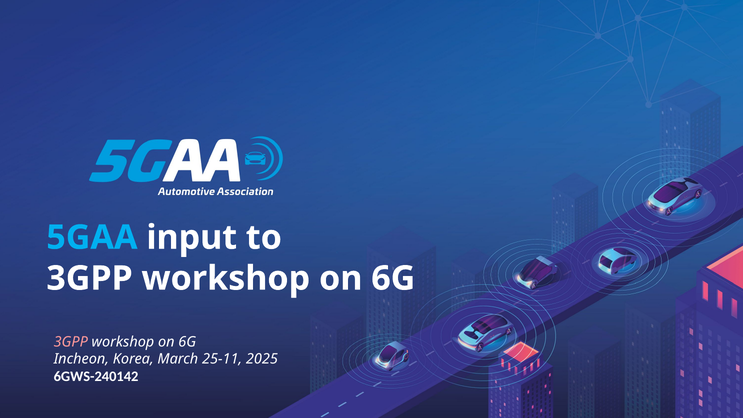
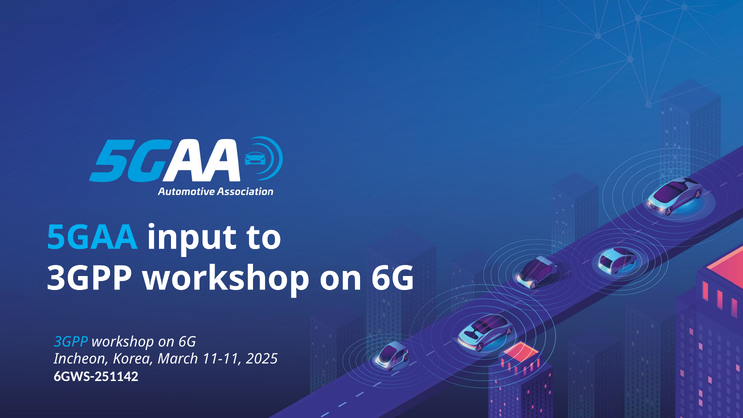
3GPP colour: pink -> light blue (71, 342)
25-11: 25-11 -> 11-11 (222, 359)
6GWS-240142: 6GWS-240142 -> 6GWS-251142 (96, 376)
